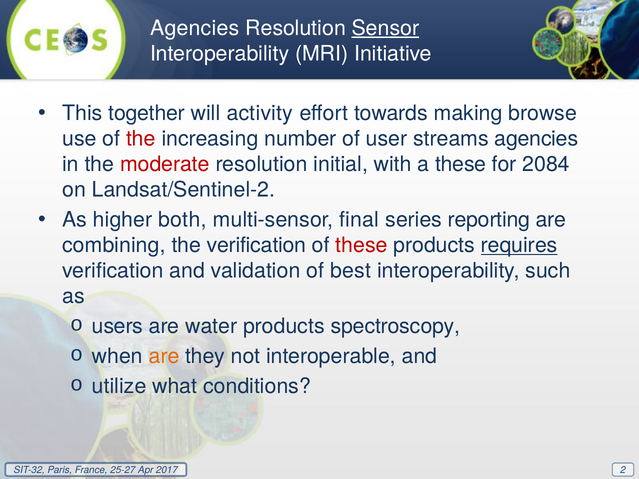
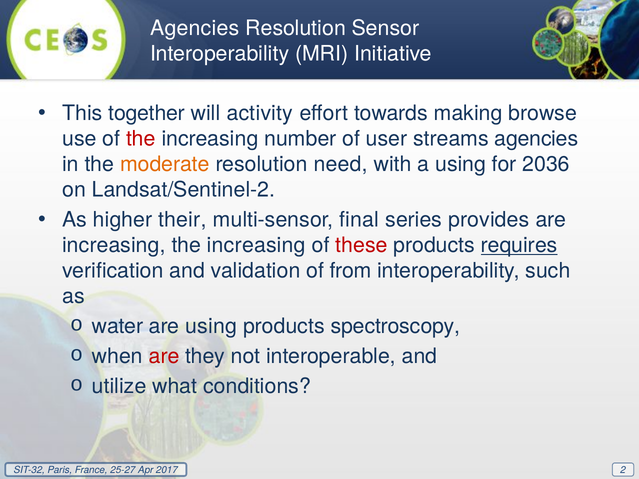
Sensor underline: present -> none (385, 28)
moderate colour: red -> orange (165, 164)
initial: initial -> need (341, 164)
a these: these -> using (461, 164)
2084: 2084 -> 2036 (546, 164)
both: both -> their (182, 220)
reporting: reporting -> provides (489, 220)
combining: combining -> increasing (114, 245)
verification: verification -> increasing (256, 245)
best: best -> from (351, 271)
users: users -> water (117, 327)
are water: water -> using (211, 327)
are colour: orange -> red (164, 357)
